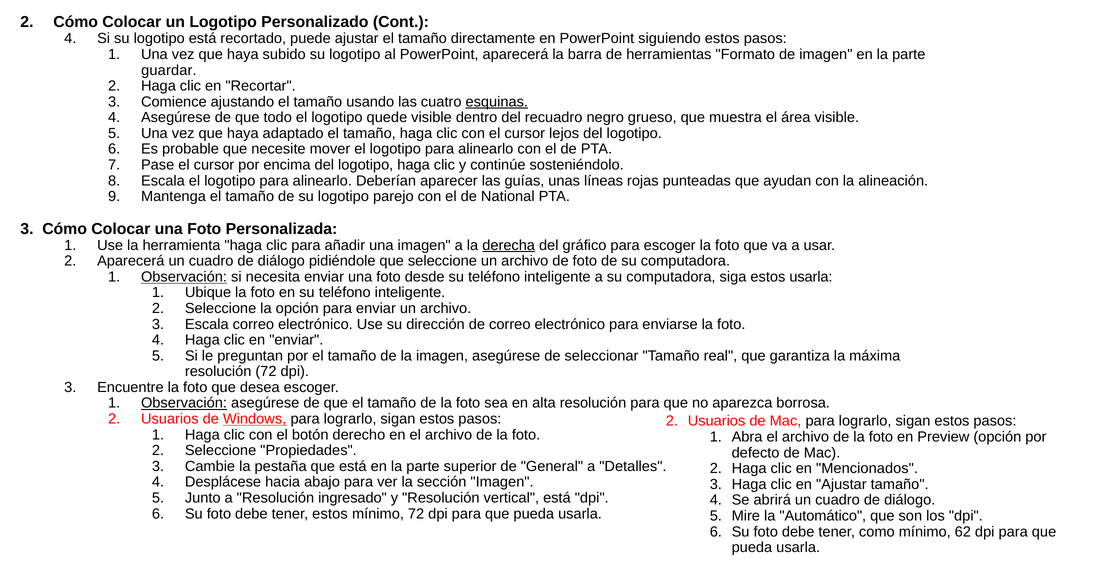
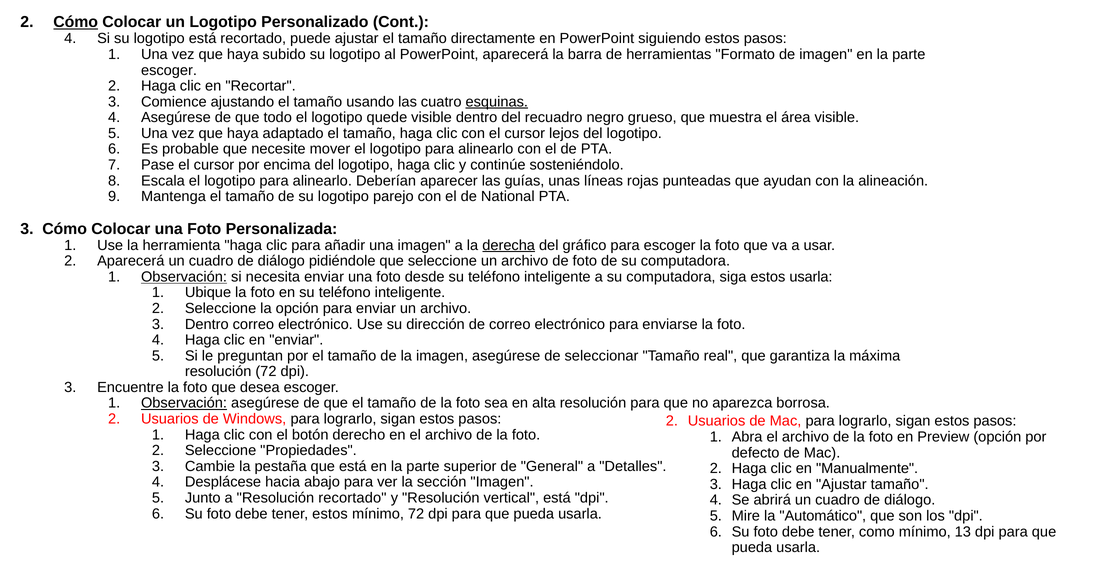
Cómo underline: none -> present (76, 22)
guardar: guardar -> escoger (169, 70)
Escala: Escala -> Dentro (207, 324)
Windows underline: present -> none (255, 419)
Mencionados: Mencionados -> Manualmente (867, 468)
Resolución ingresado: ingresado -> recortado (352, 498)
62: 62 -> 13 (963, 532)
